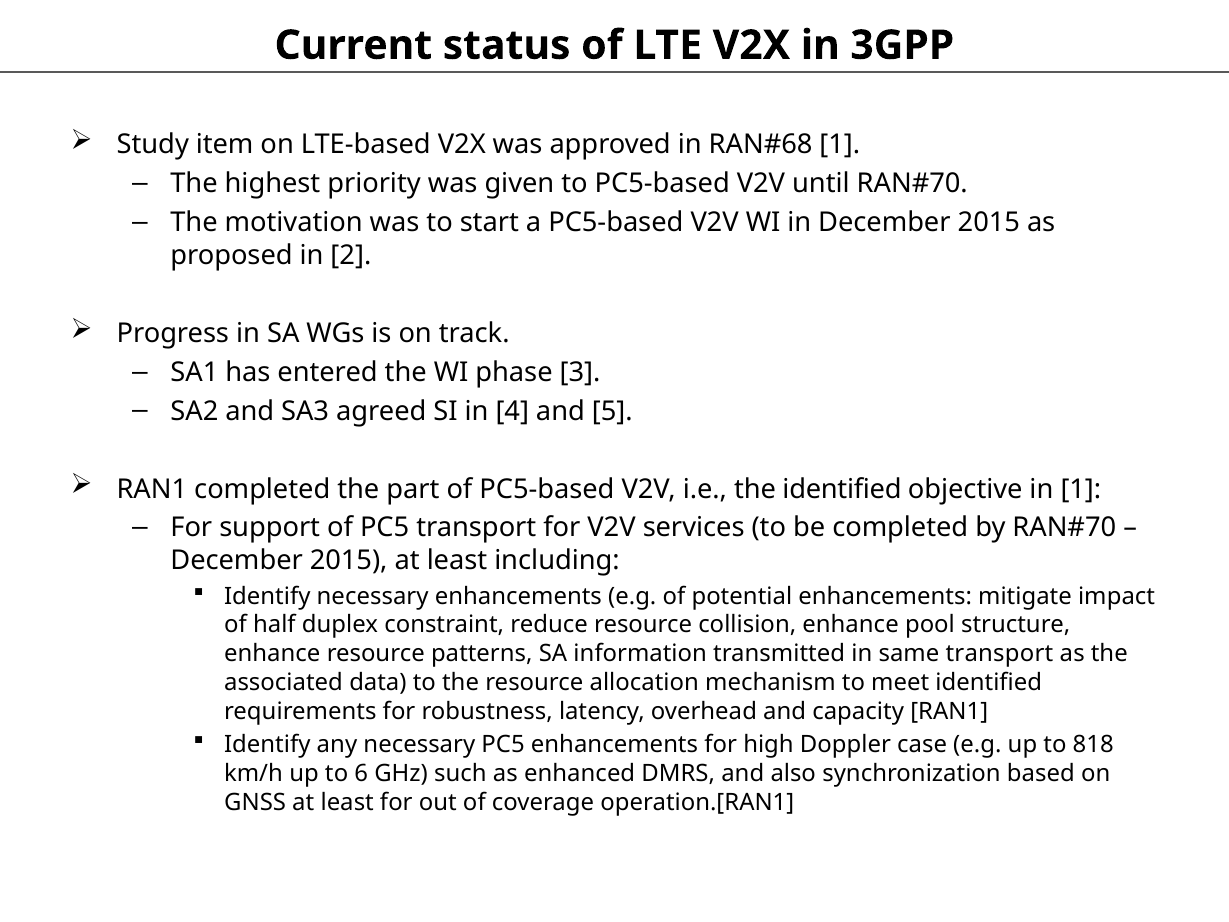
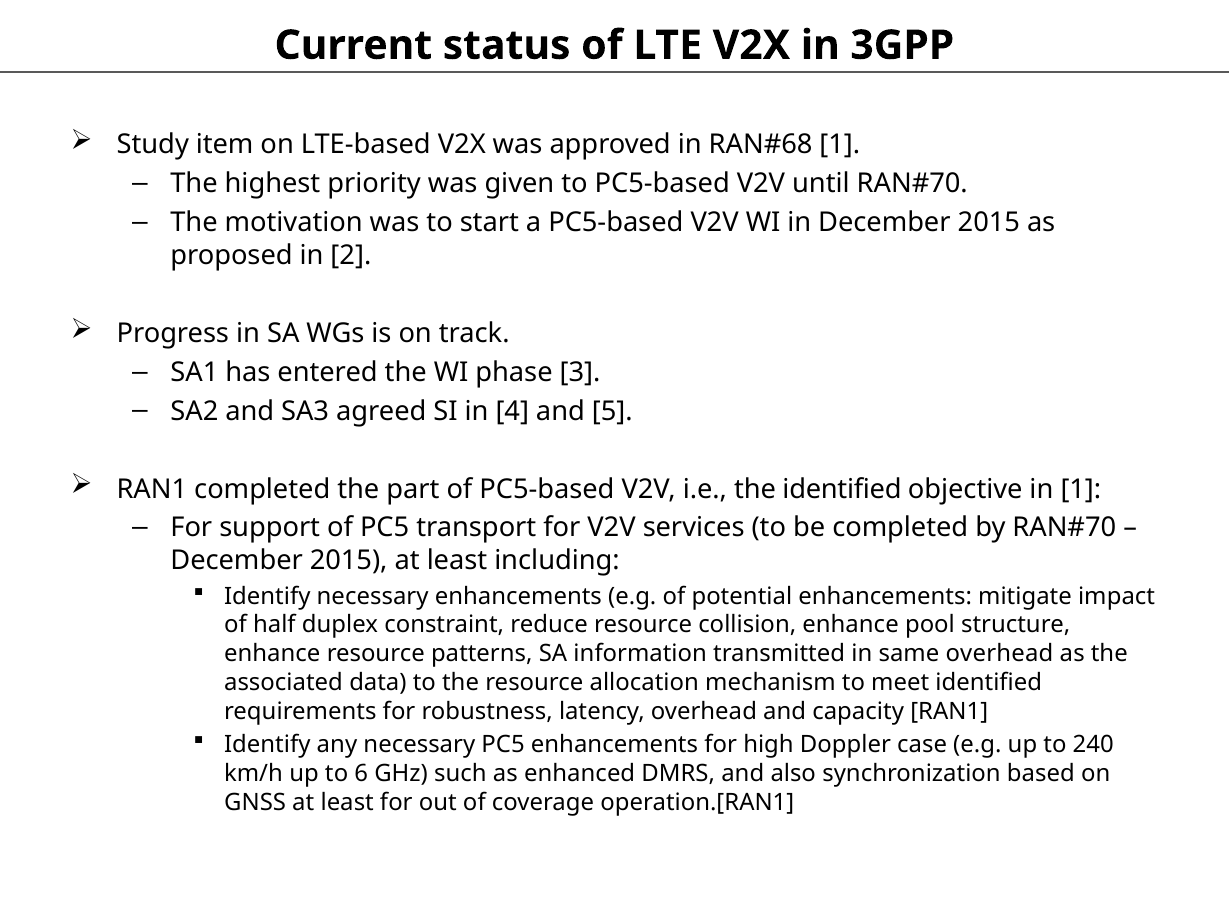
same transport: transport -> overhead (999, 654)
818: 818 -> 240 (1093, 745)
